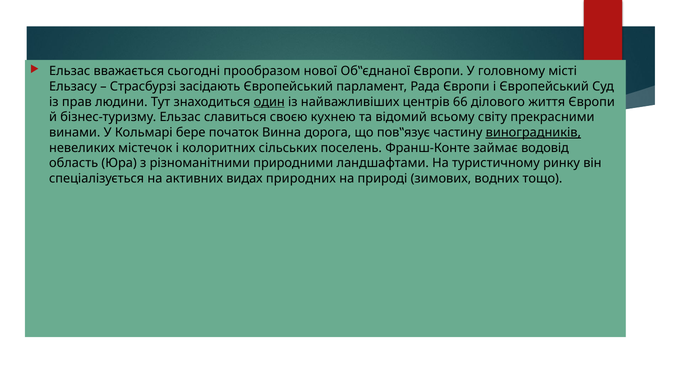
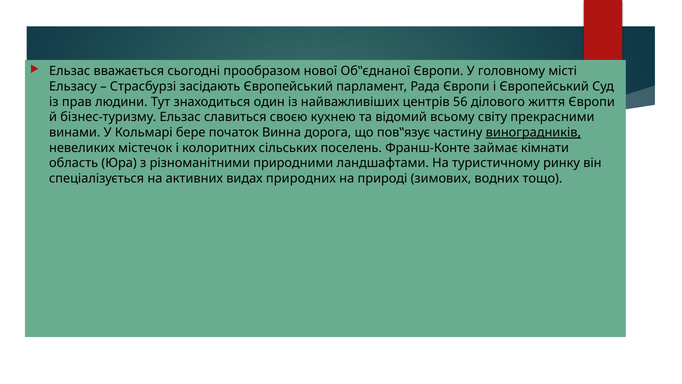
один underline: present -> none (269, 102)
66: 66 -> 56 (460, 102)
водовід: водовід -> кімнати (545, 148)
